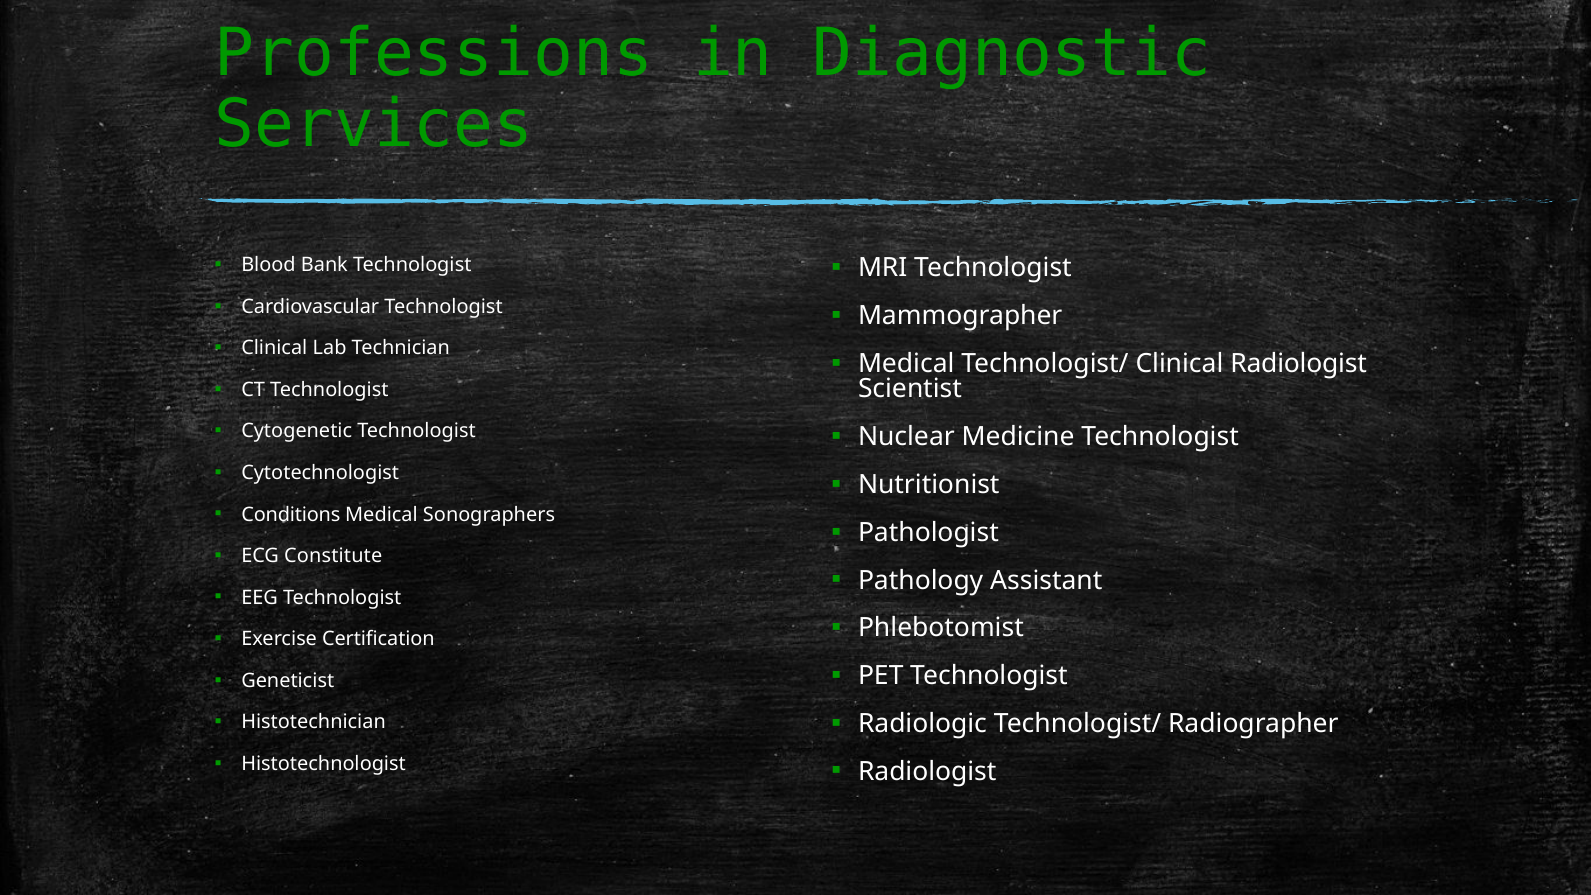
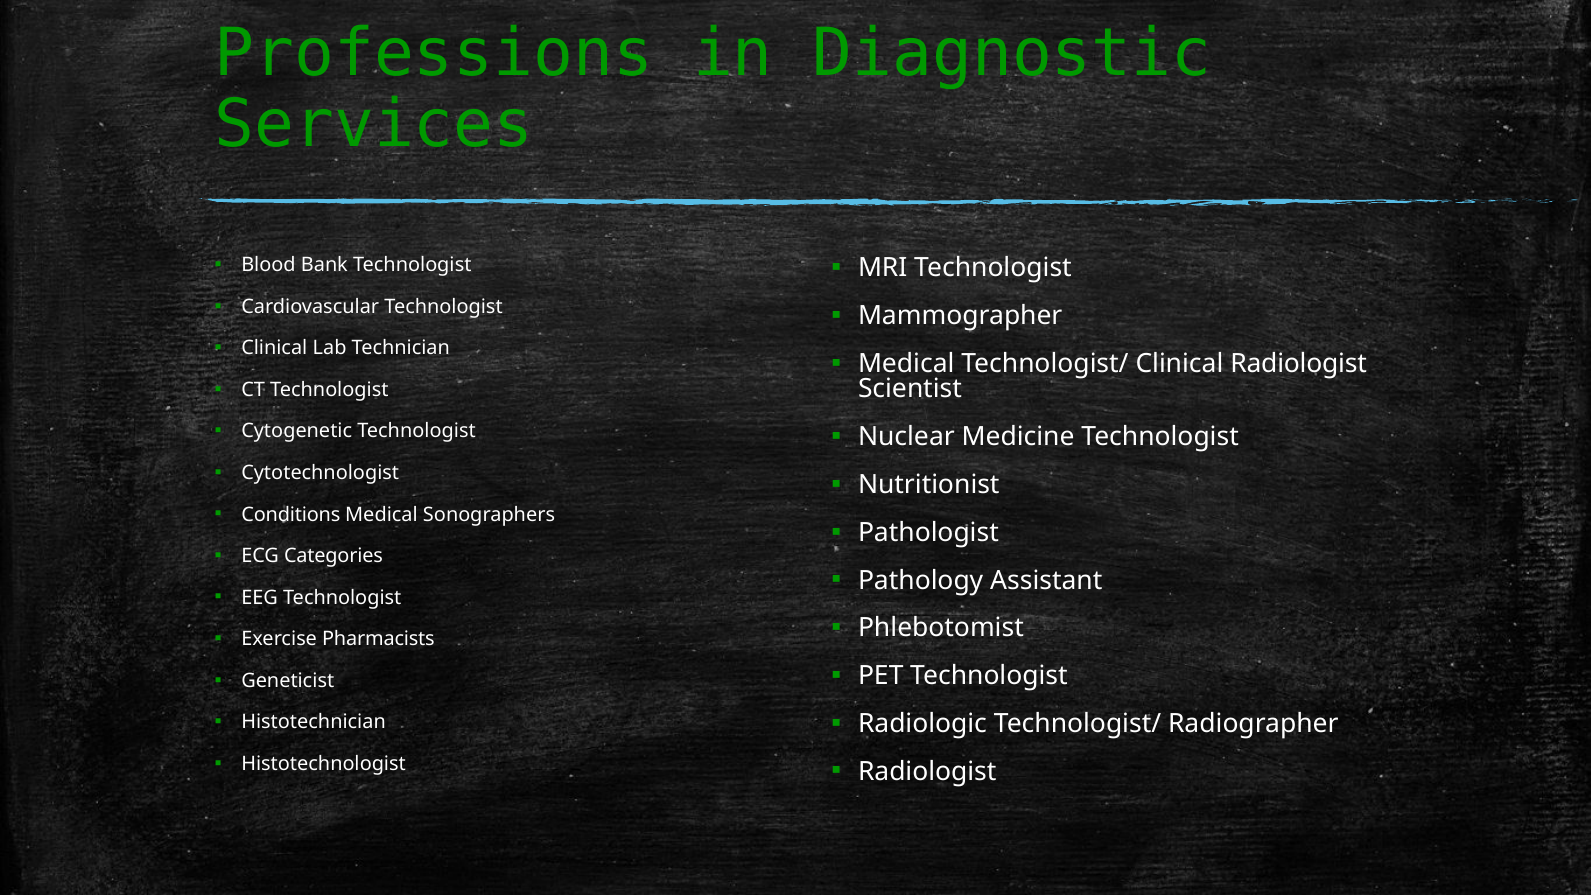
Constitute: Constitute -> Categories (333, 556)
Certification: Certification -> Pharmacists (378, 639)
